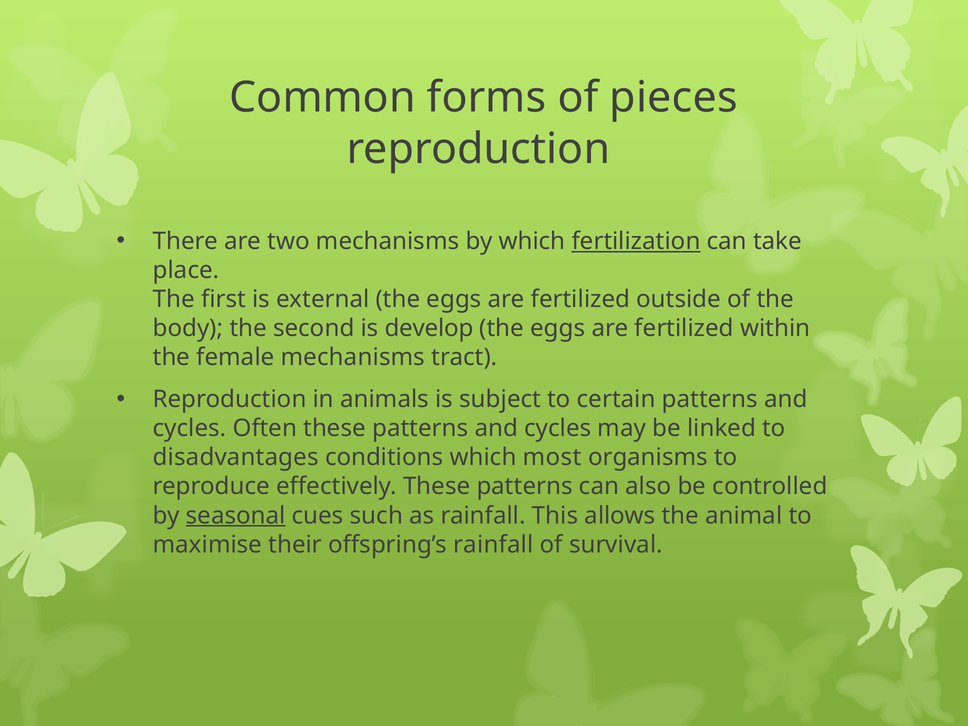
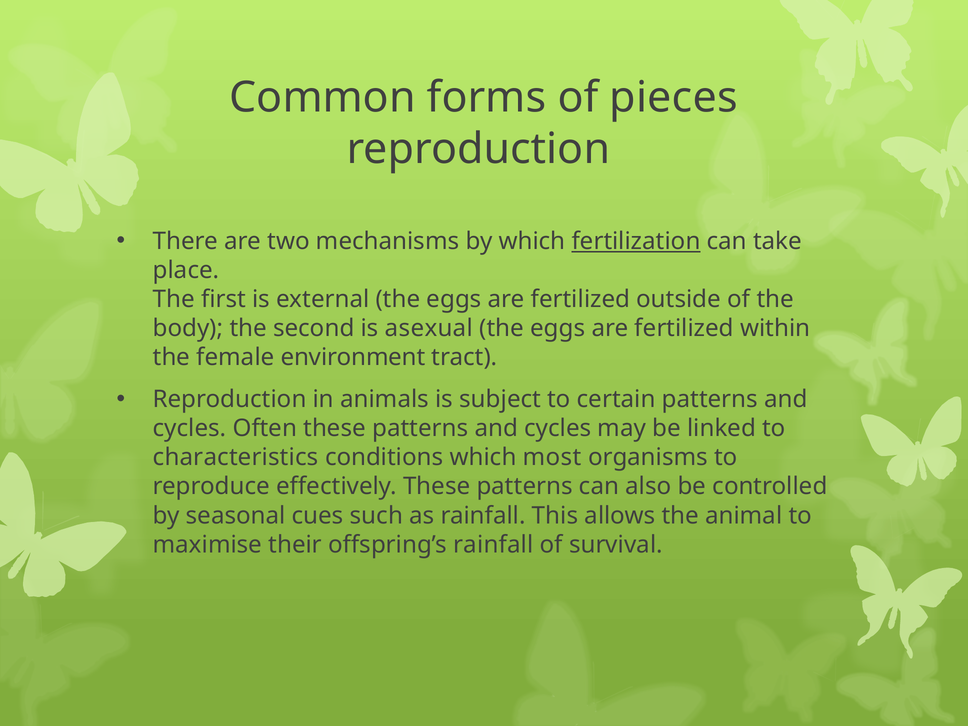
develop: develop -> asexual (429, 328)
female mechanisms: mechanisms -> environment (353, 357)
disadvantages: disadvantages -> characteristics (236, 457)
seasonal underline: present -> none (236, 516)
